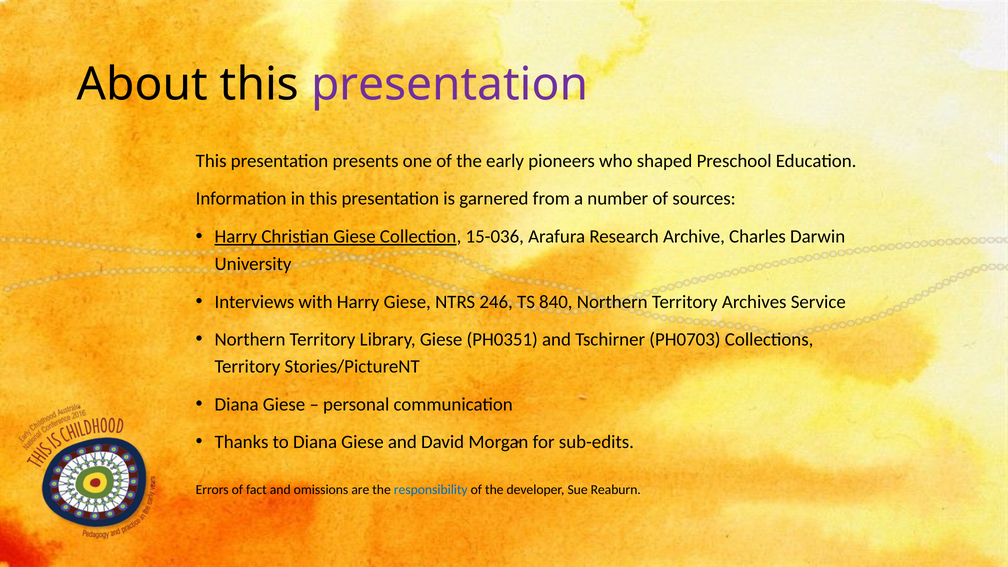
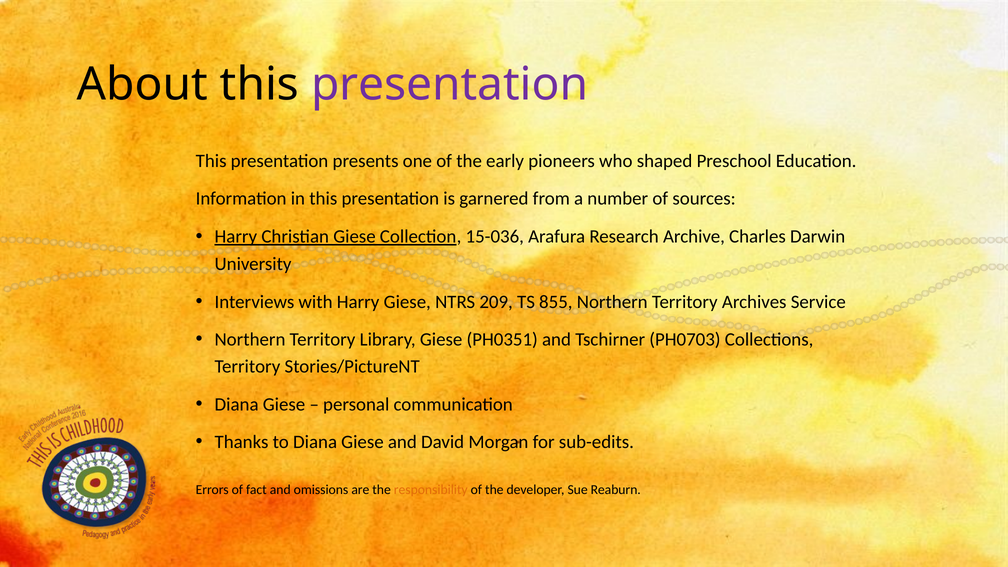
246: 246 -> 209 (496, 302)
840: 840 -> 855 (556, 302)
responsibility colour: blue -> orange (431, 490)
